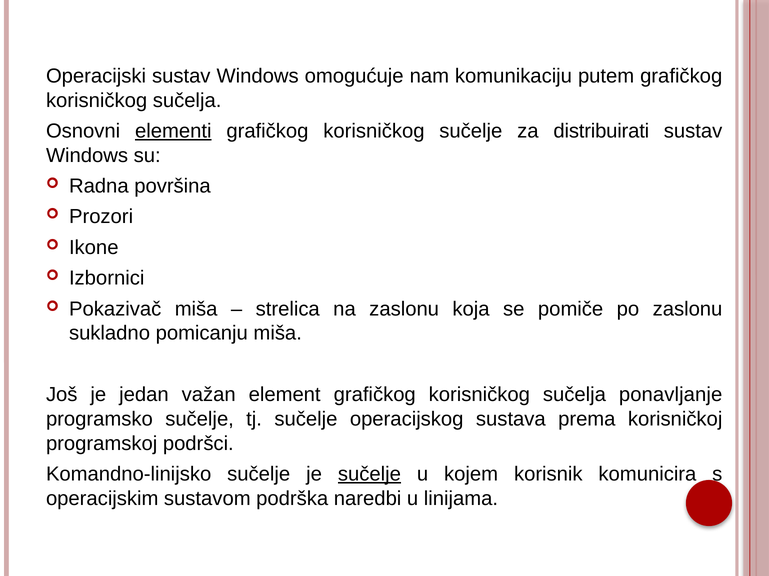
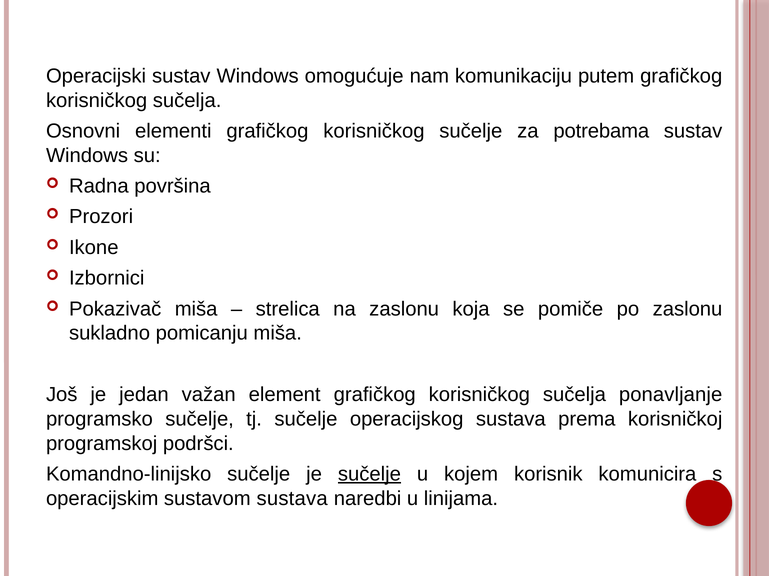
elementi underline: present -> none (173, 131)
distribuirati: distribuirati -> potrebama (601, 131)
sustavom podrška: podrška -> sustava (292, 499)
